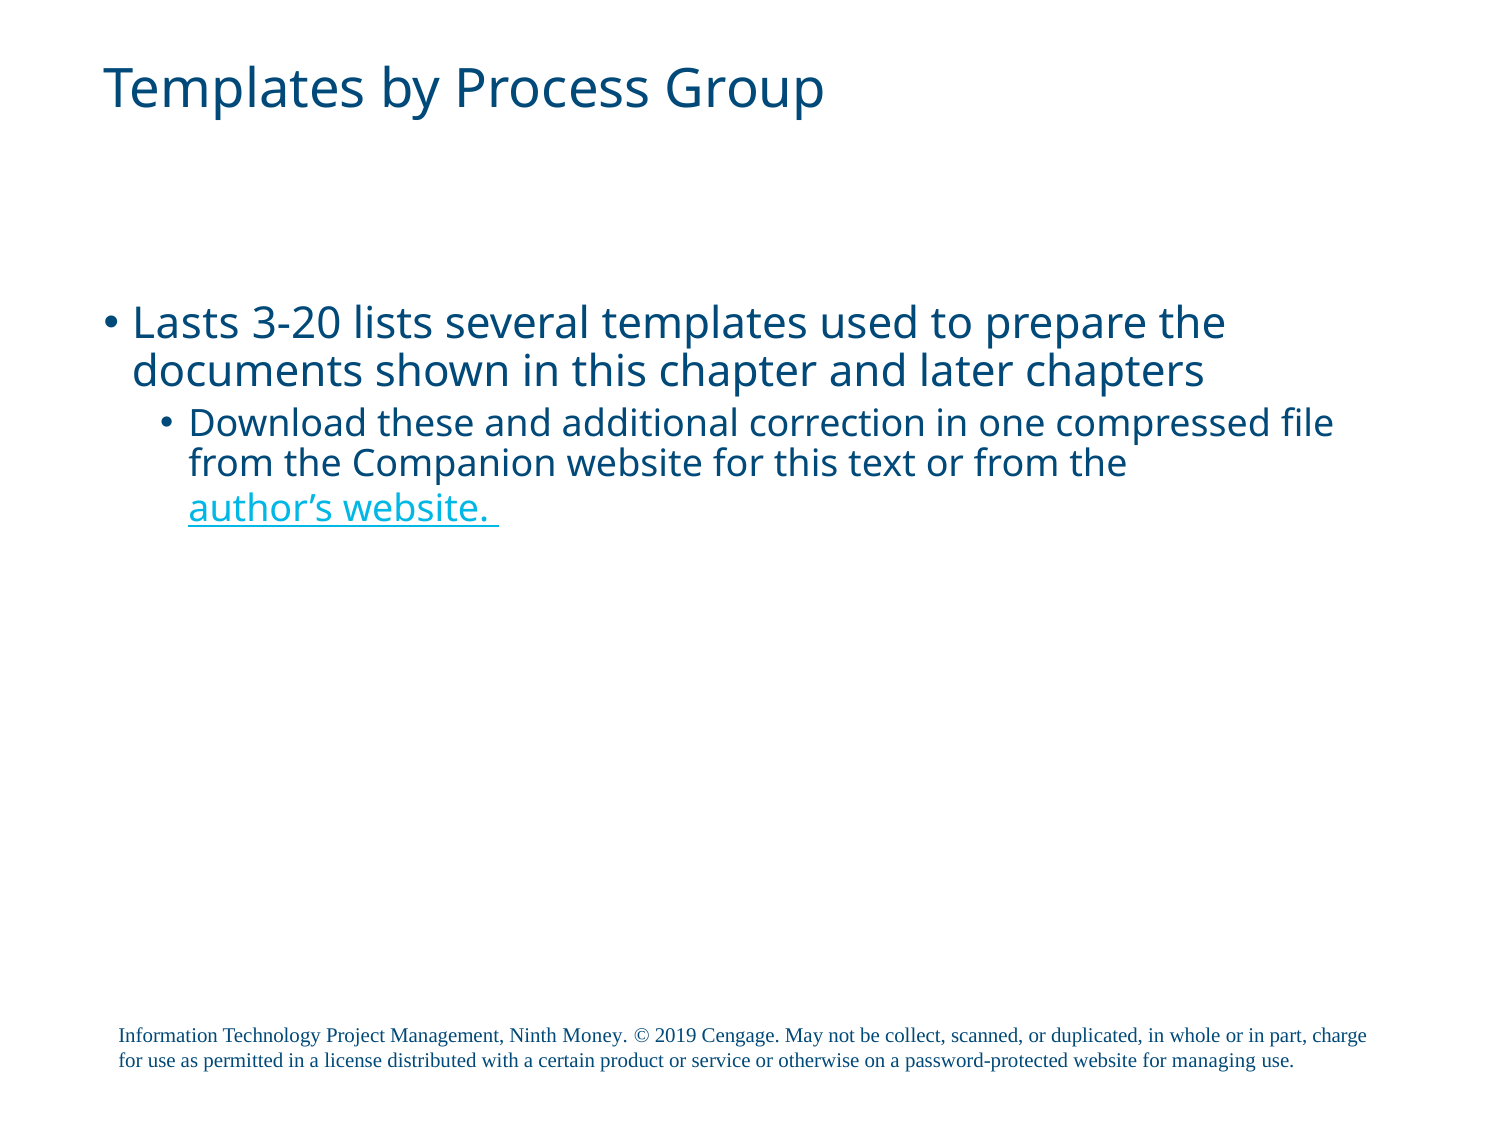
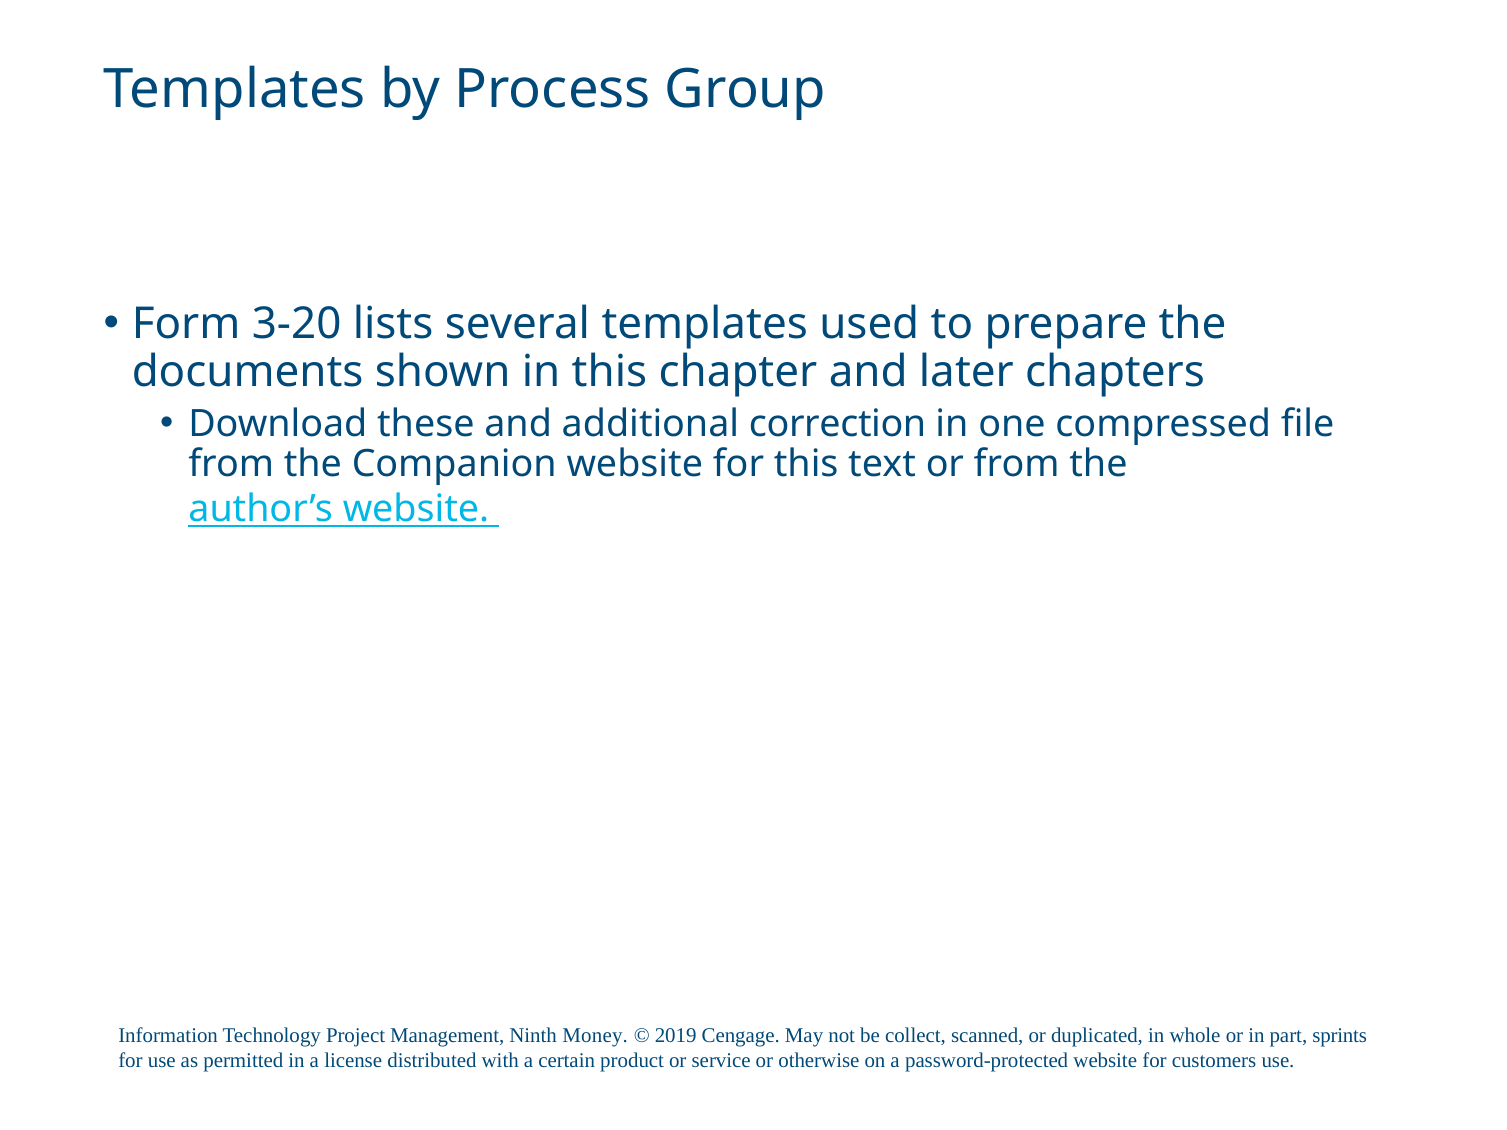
Lasts: Lasts -> Form (186, 324)
charge: charge -> sprints (1340, 1036)
managing: managing -> customers (1214, 1061)
